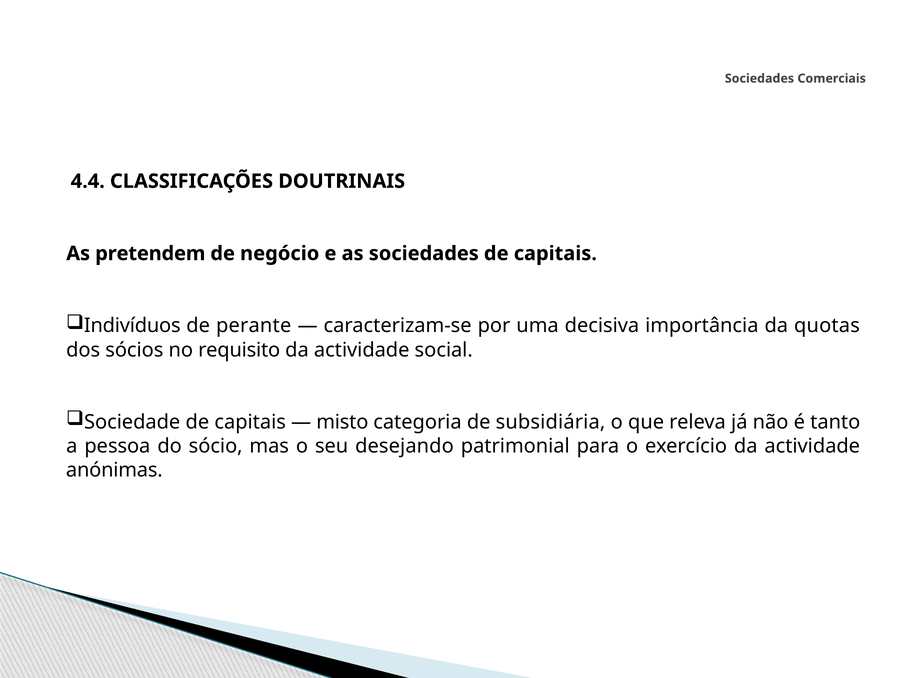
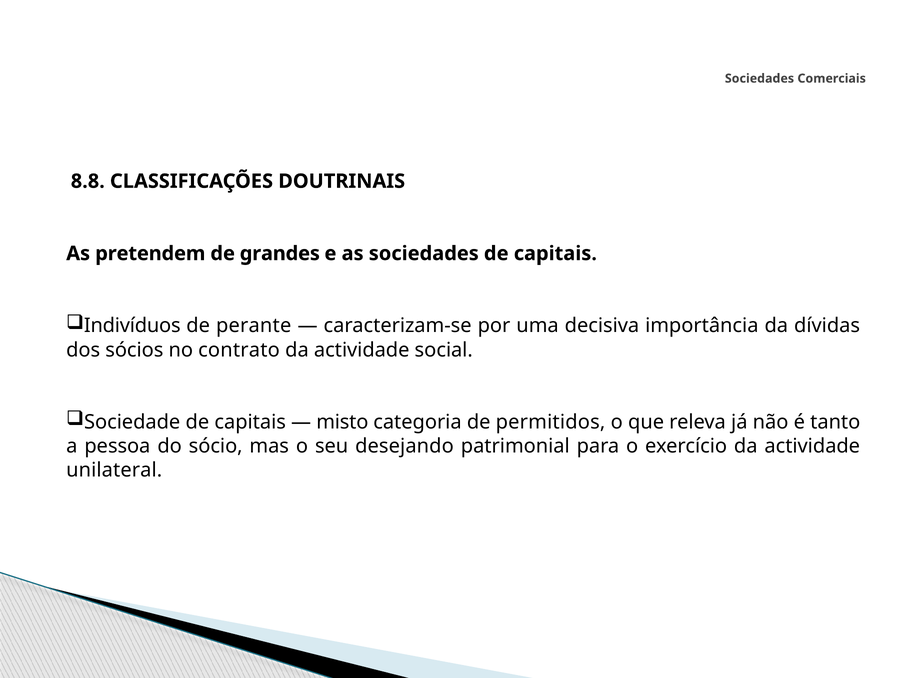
4.4: 4.4 -> 8.8 (88, 181)
negócio: negócio -> grandes (280, 253)
quotas: quotas -> dívidas (827, 325)
requisito: requisito -> contrato (239, 349)
subsidiária: subsidiária -> permitidos (550, 422)
anónimas: anónimas -> unilateral (114, 470)
